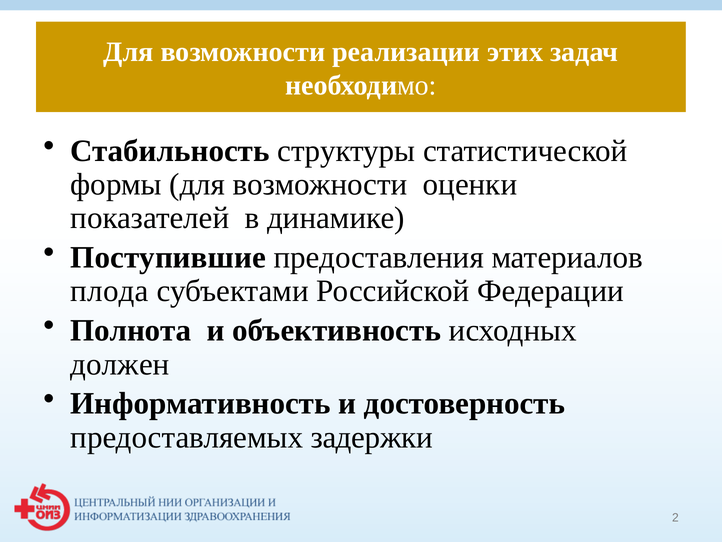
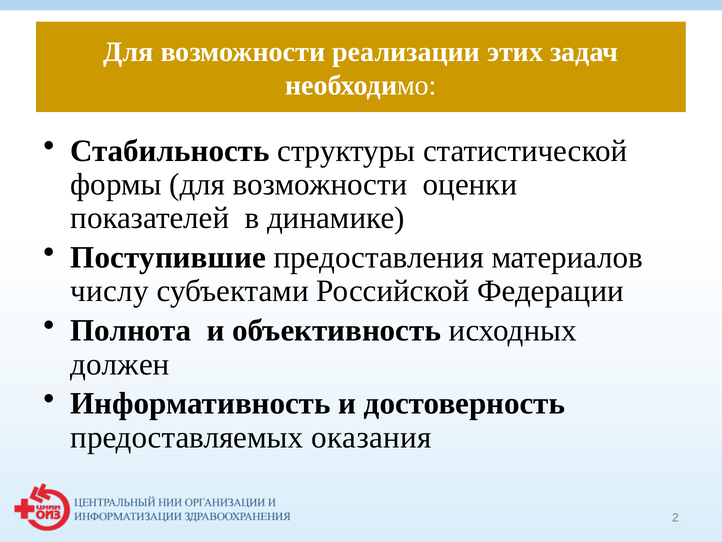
плода: плода -> числу (110, 291)
задержки: задержки -> оказания (371, 437)
